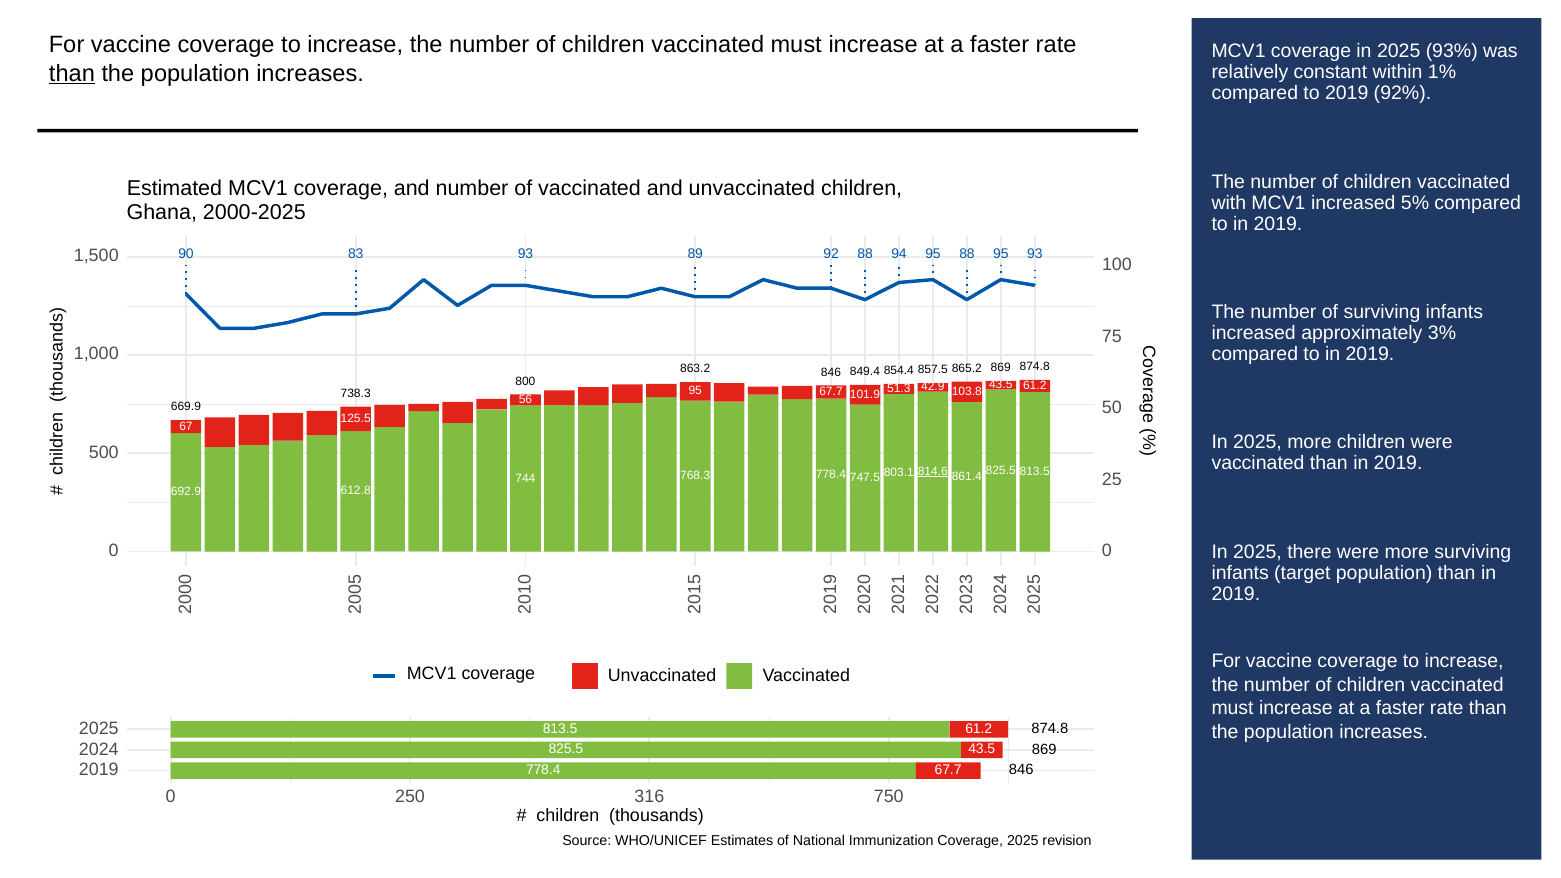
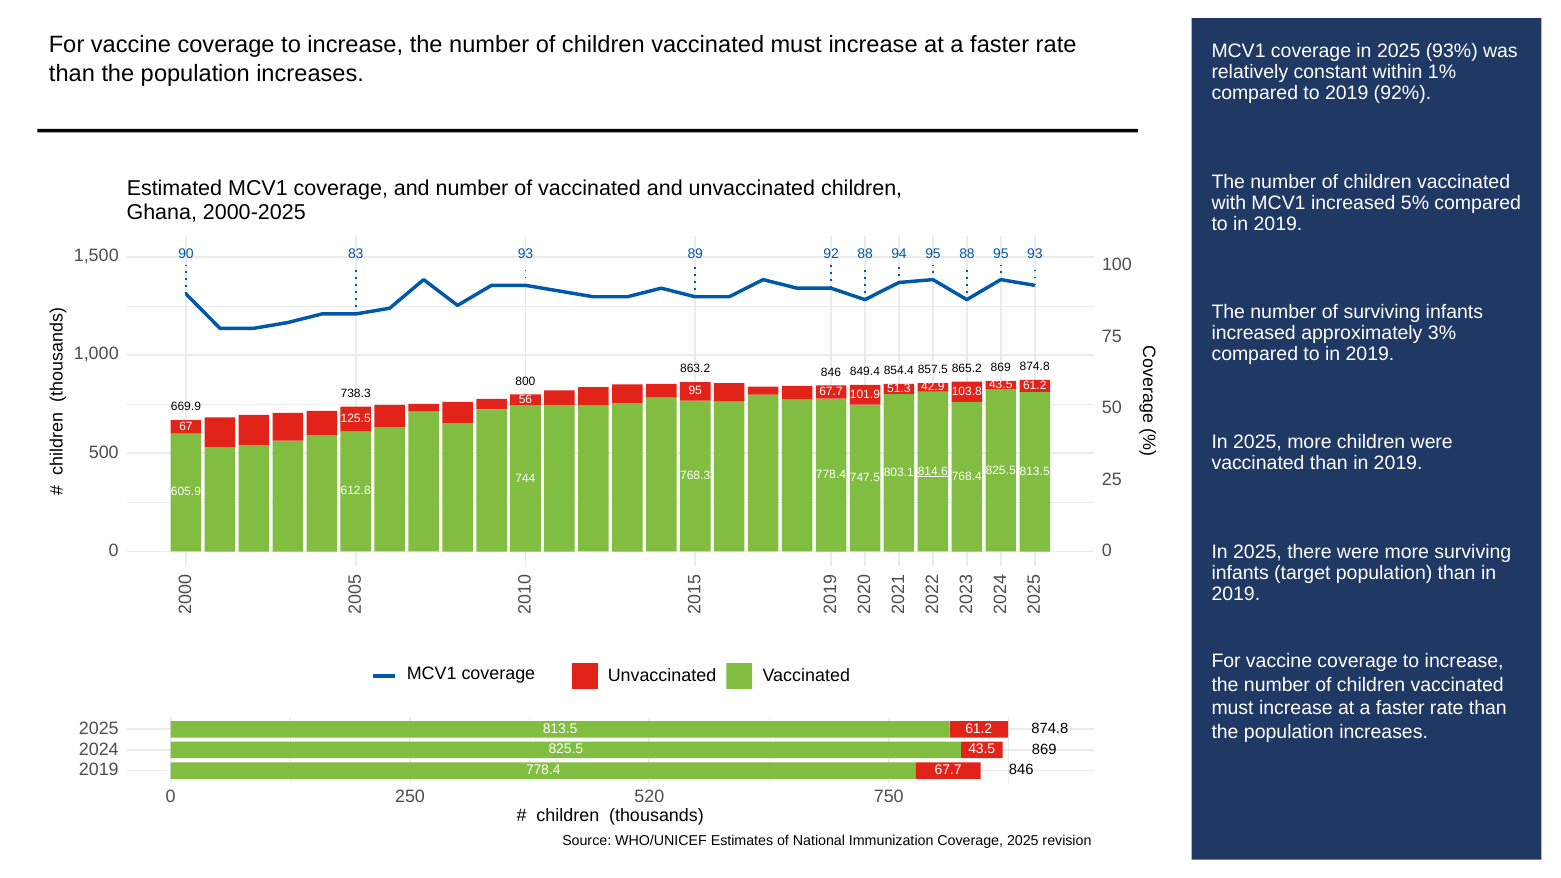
than underline: present -> none (72, 73)
861.4: 861.4 -> 768.4 (967, 476)
692.9: 692.9 -> 605.9 (186, 492)
316: 316 -> 520 (649, 797)
